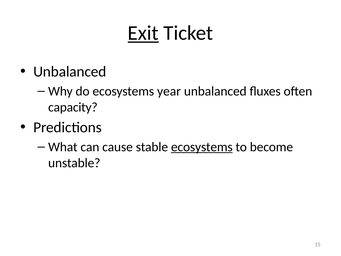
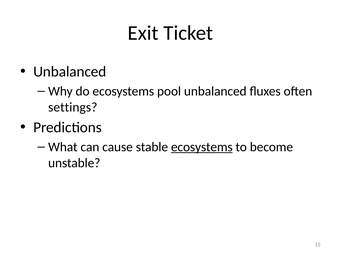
Exit underline: present -> none (143, 33)
year: year -> pool (169, 91)
capacity: capacity -> settings (73, 107)
